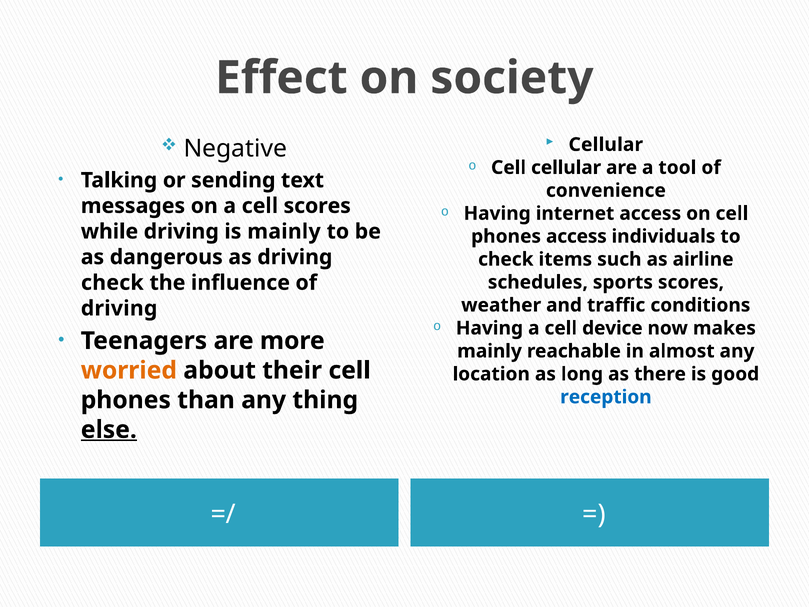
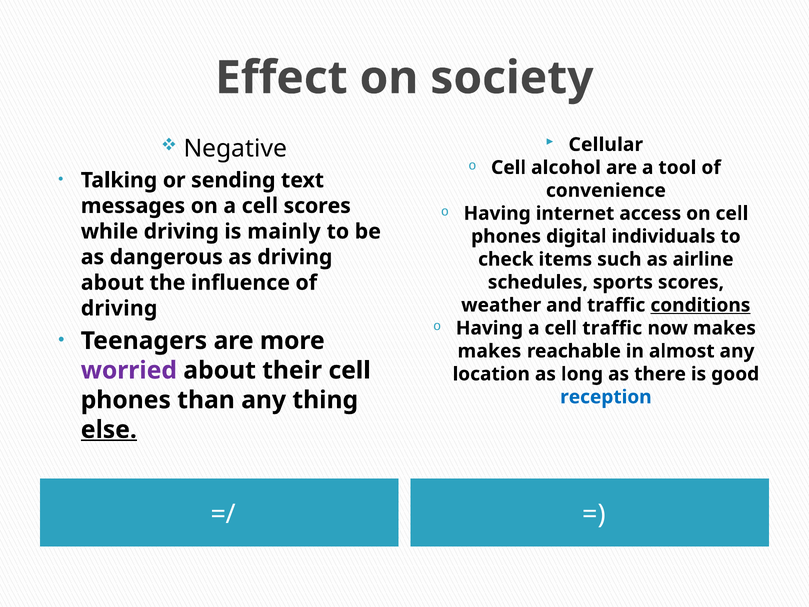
Cell cellular: cellular -> alcohol (566, 168)
phones access: access -> digital (576, 236)
check: check -> about (112, 283)
conditions underline: none -> present (700, 305)
cell device: device -> traffic (612, 328)
mainly: mainly -> makes (489, 351)
worried colour: orange -> purple (129, 370)
